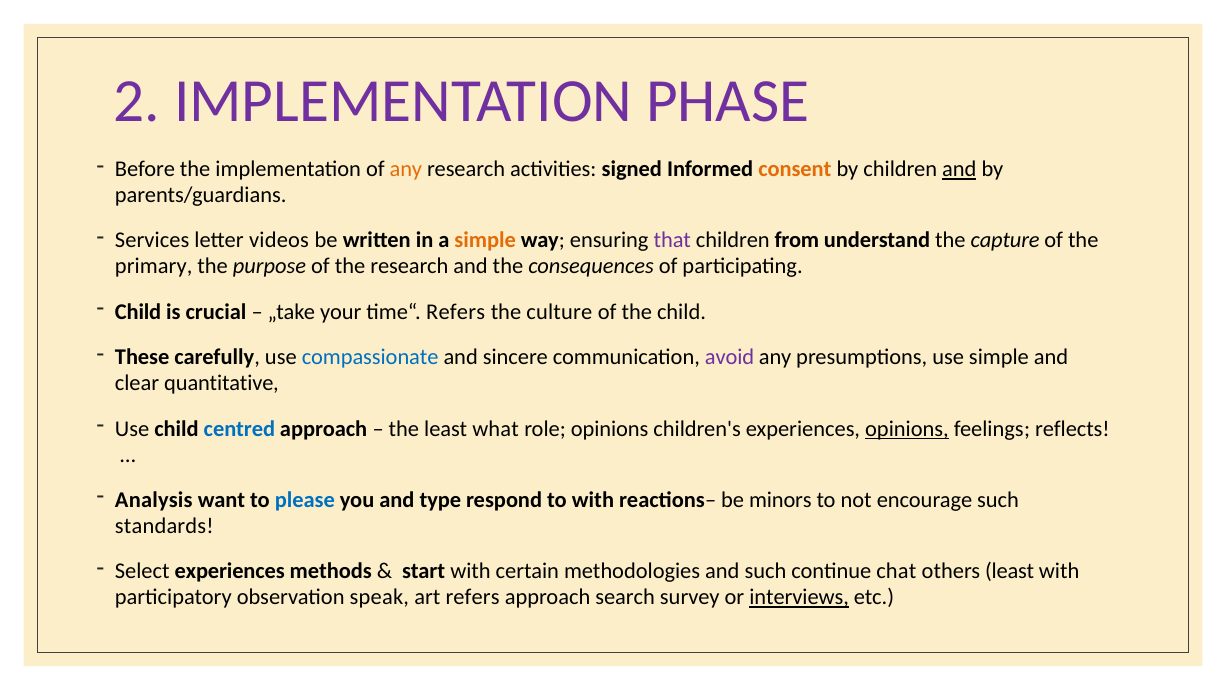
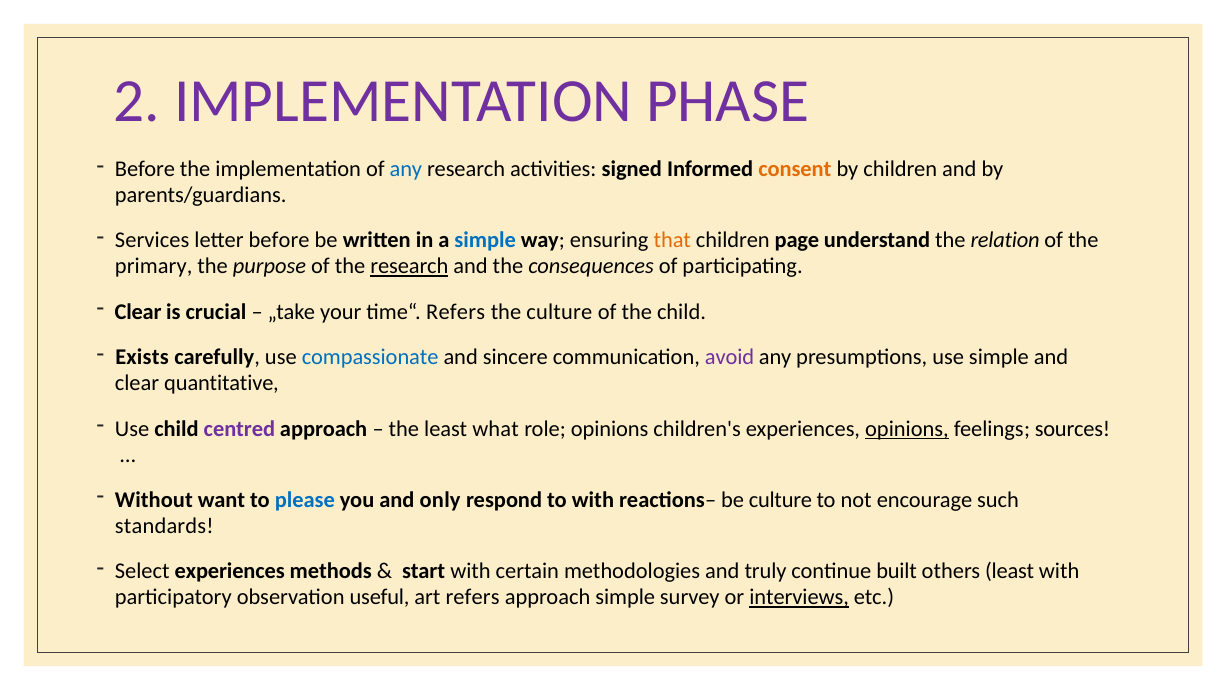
any colour: orange -> blue (406, 169)
and underline: present -> none (959, 169)
letter videos: videos -> before (279, 240)
simple colour: orange -> blue (485, 240)
that colour: purple -> orange (672, 240)
from: from -> page (797, 240)
capture: capture -> relation (1005, 240)
research underline: none -> present (409, 266)
Child: Child -> Clear (138, 312)
These: These -> Exists (142, 357)
centred colour: blue -> purple (239, 428)
reflects: reflects -> sources (1072, 428)
Analysis: Analysis -> Without (154, 500)
type: type -> only (440, 500)
be minors: minors -> culture (780, 500)
and such: such -> truly (766, 571)
chat: chat -> built (897, 571)
speak: speak -> useful (380, 597)
approach search: search -> simple (625, 597)
